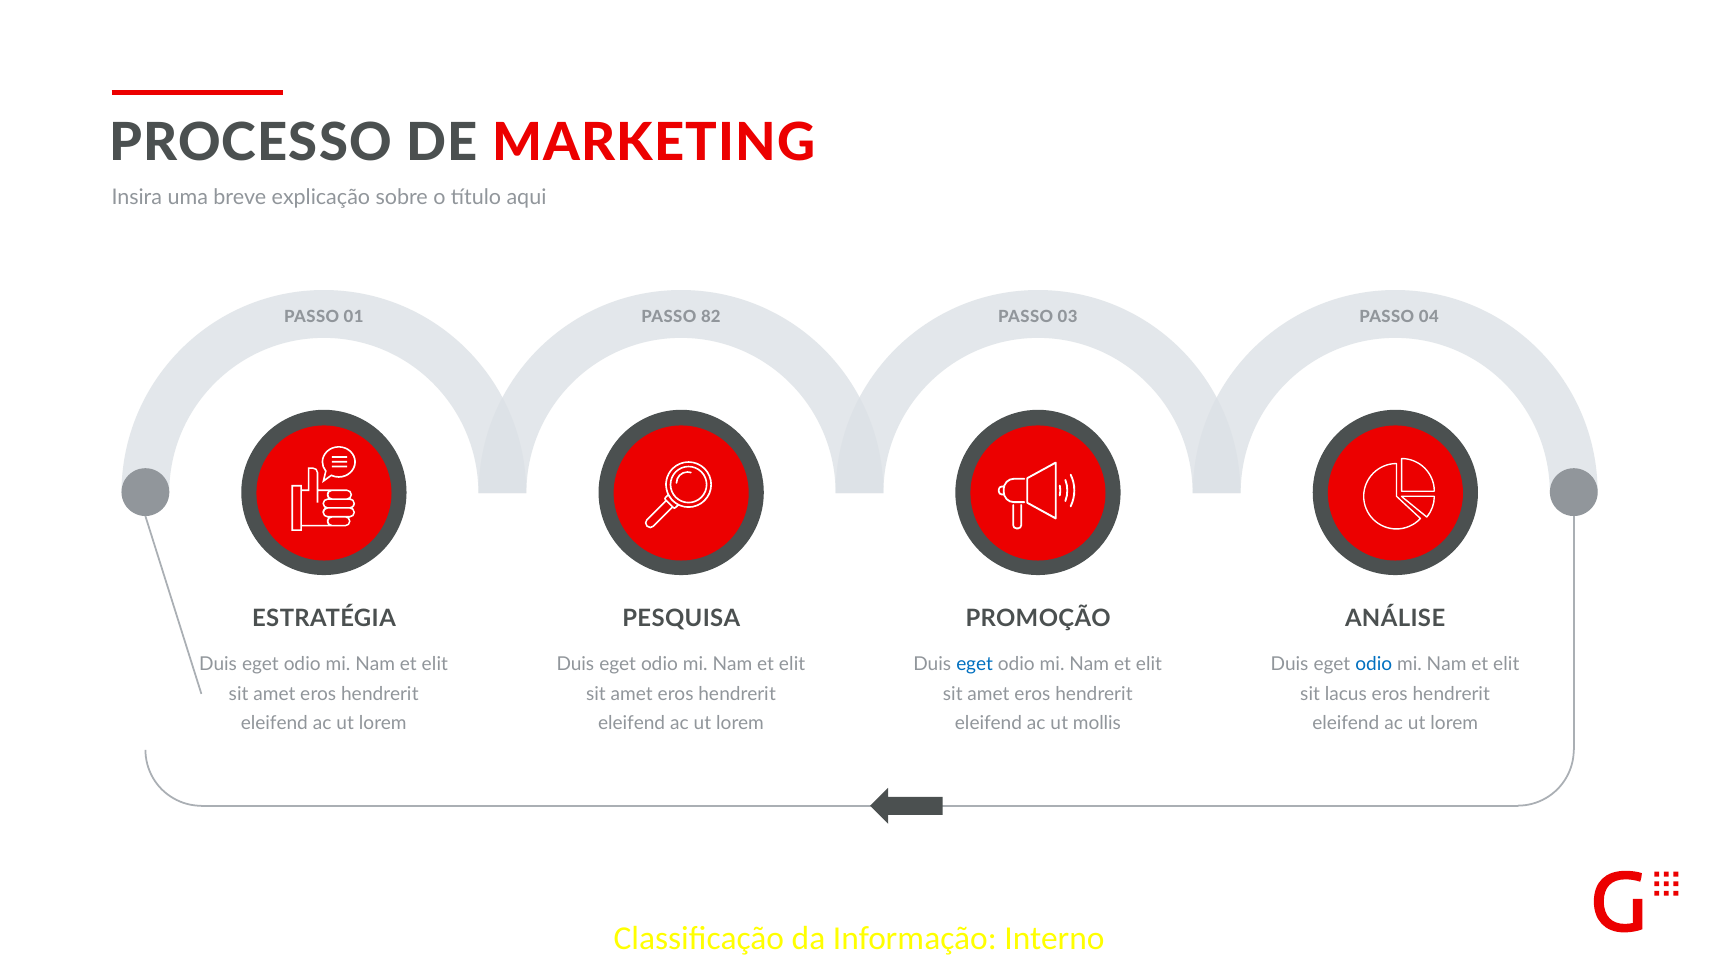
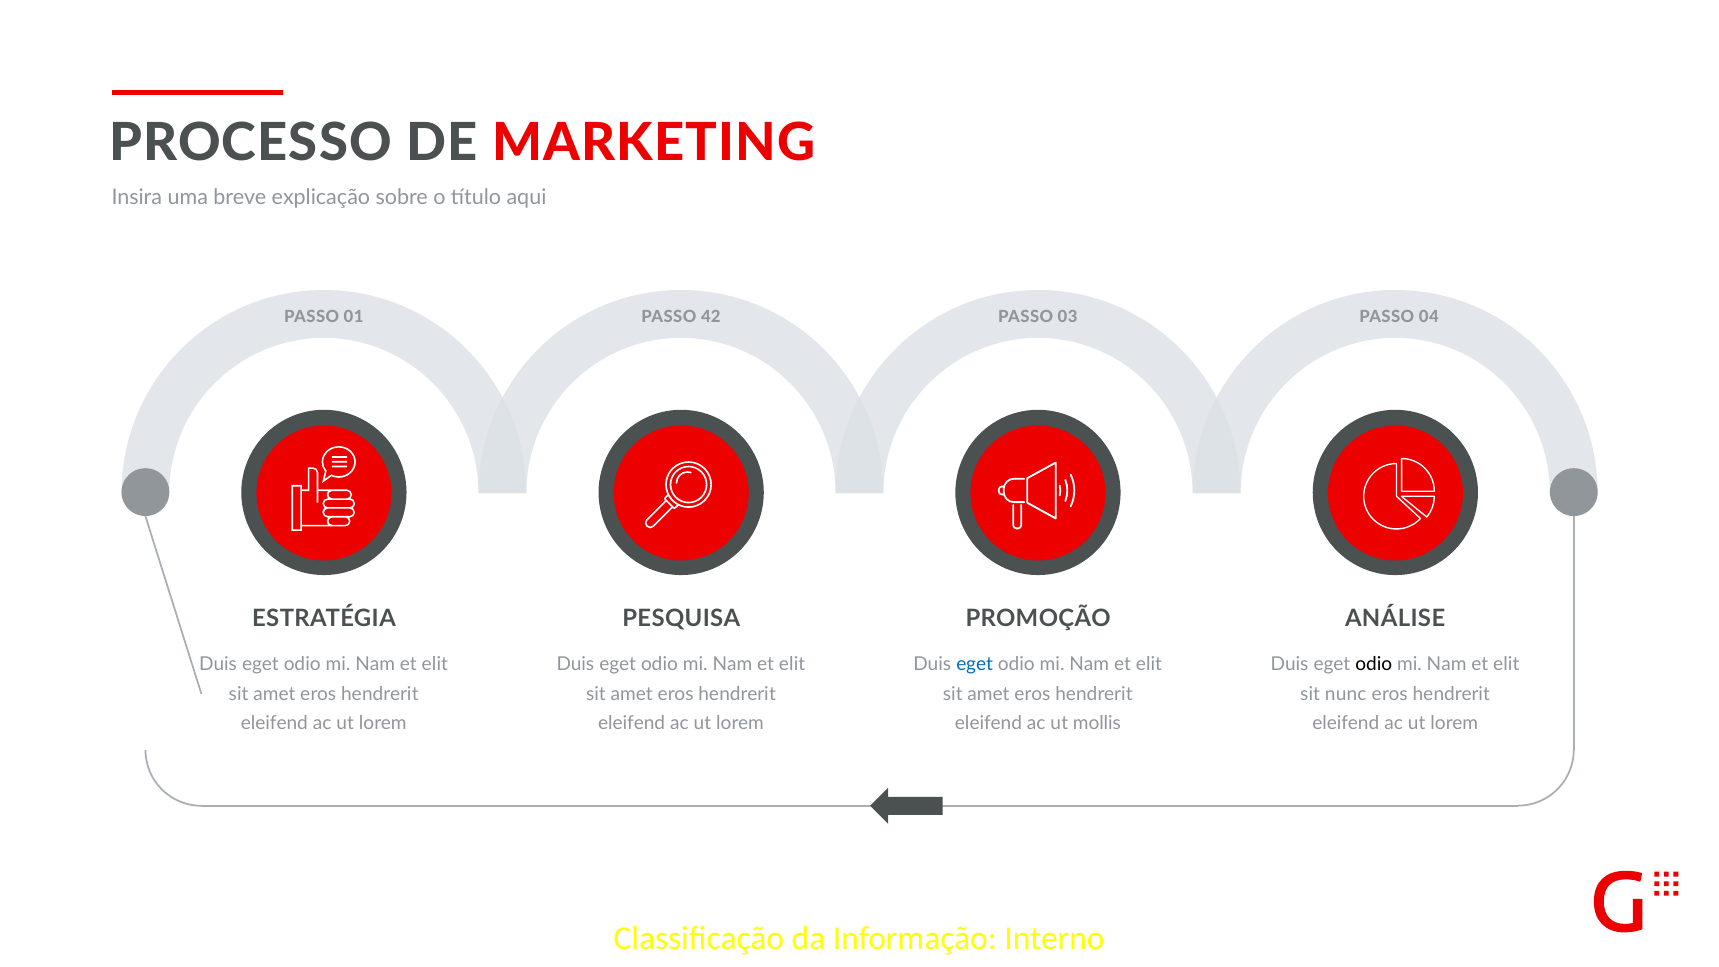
82: 82 -> 42 (711, 317)
odio colour: blue -> black (1374, 664)
lacus: lacus -> nunc (1346, 694)
